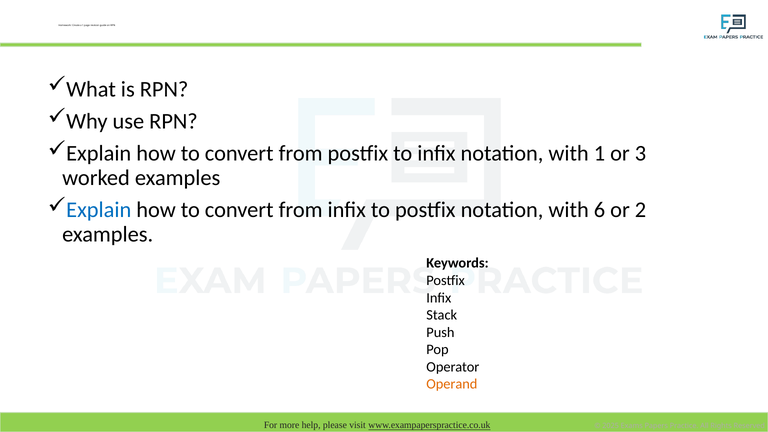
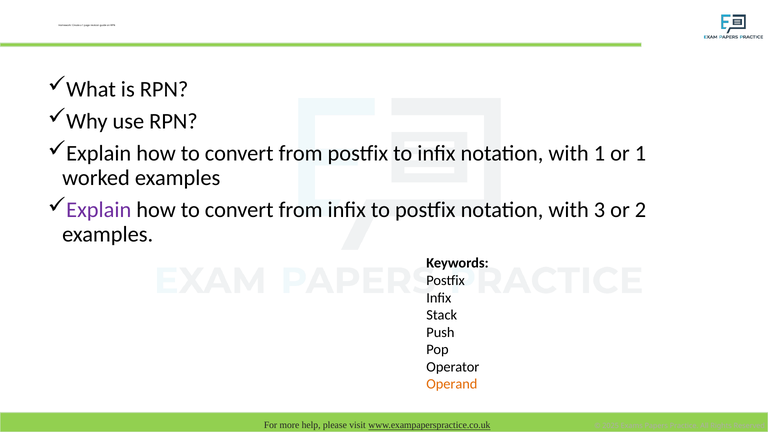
or 3: 3 -> 1 (640, 154)
Explain colour: blue -> purple (99, 210)
6: 6 -> 3 (600, 210)
